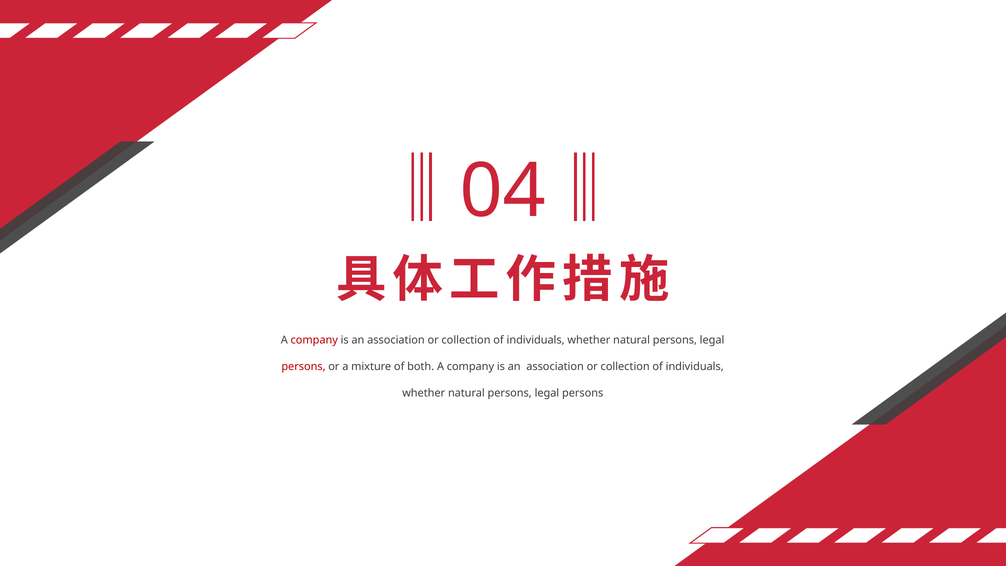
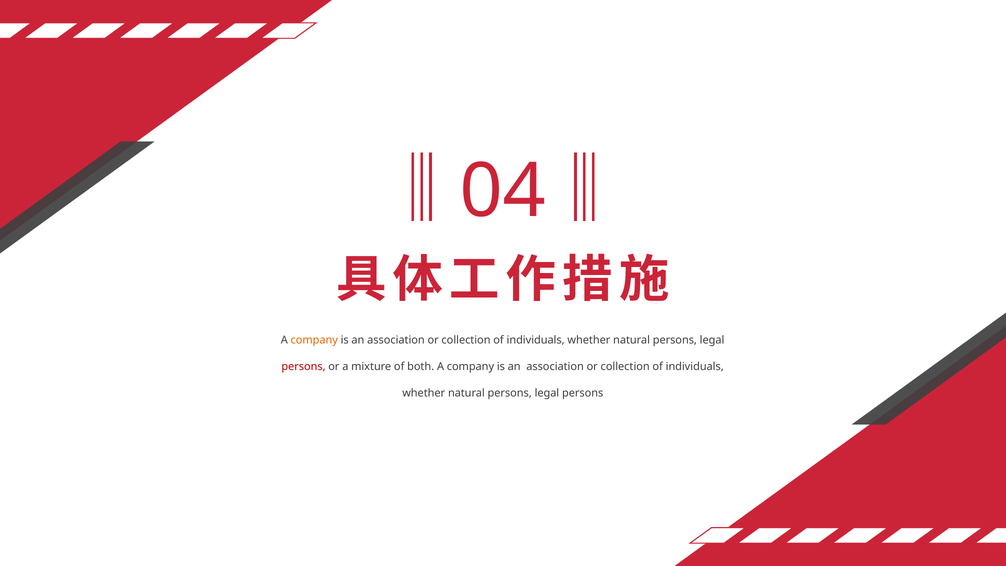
company colour: red -> orange (314, 340)
